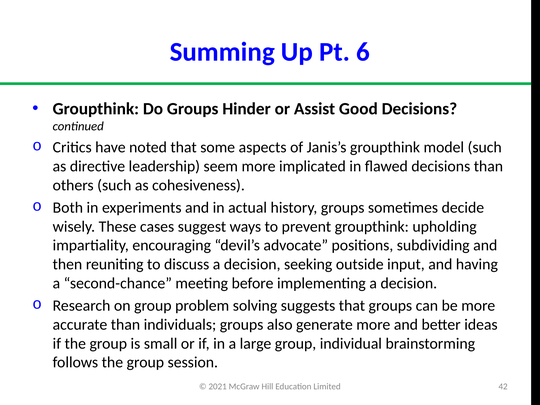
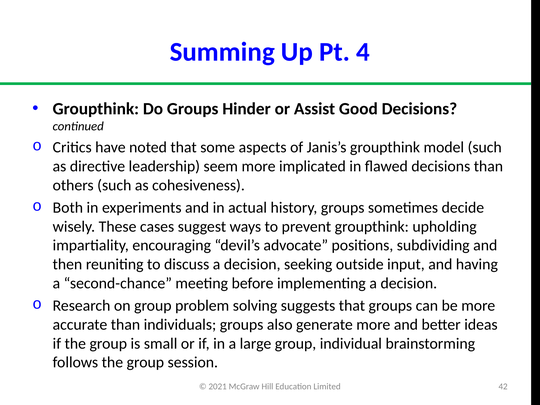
6: 6 -> 4 (363, 52)
